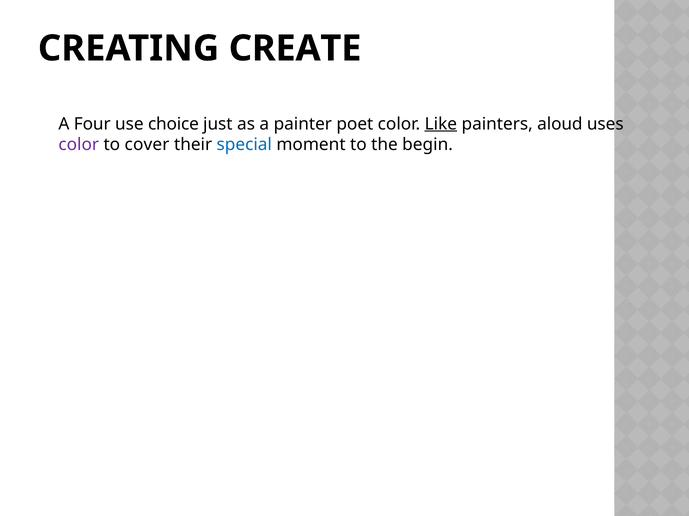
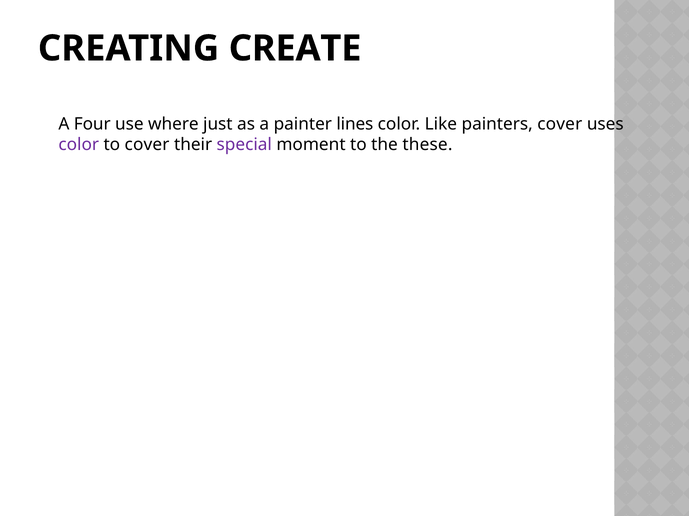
choice: choice -> where (173, 124)
poet: poet -> lines (355, 124)
Like underline: present -> none (441, 124)
painters aloud: aloud -> cover (560, 124)
special colour: blue -> purple (244, 145)
begin: begin -> these (427, 145)
